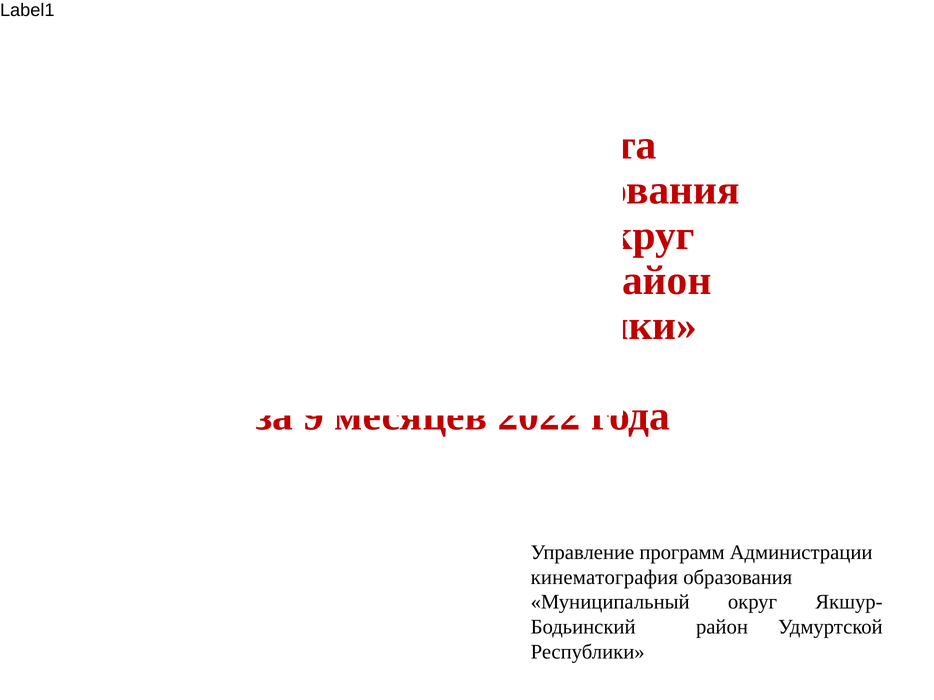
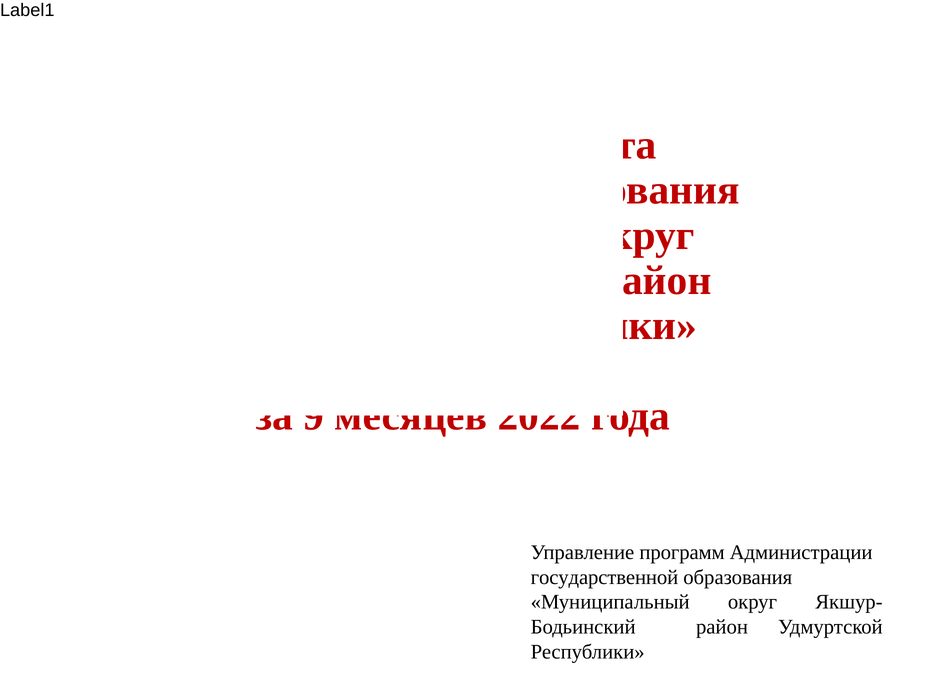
кинематография: кинематография -> государственной (604, 578)
